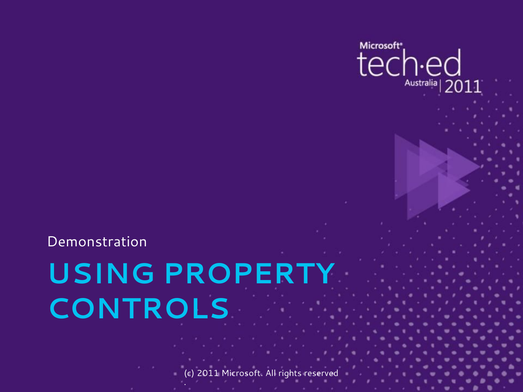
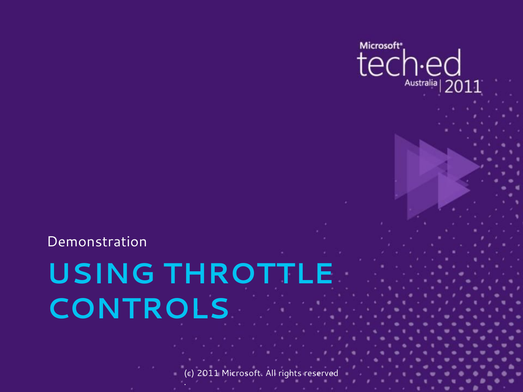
PROPERTY: PROPERTY -> THROTTLE (248, 274)
